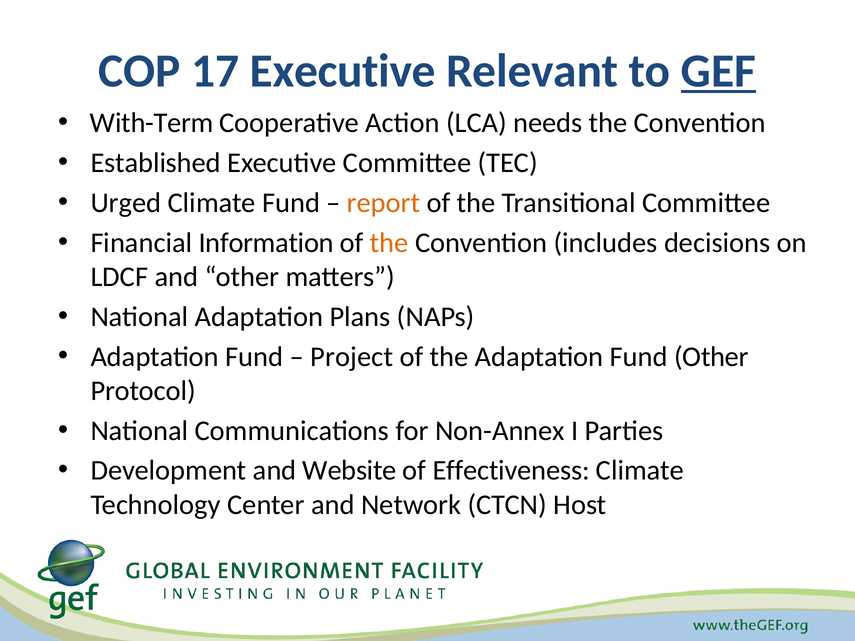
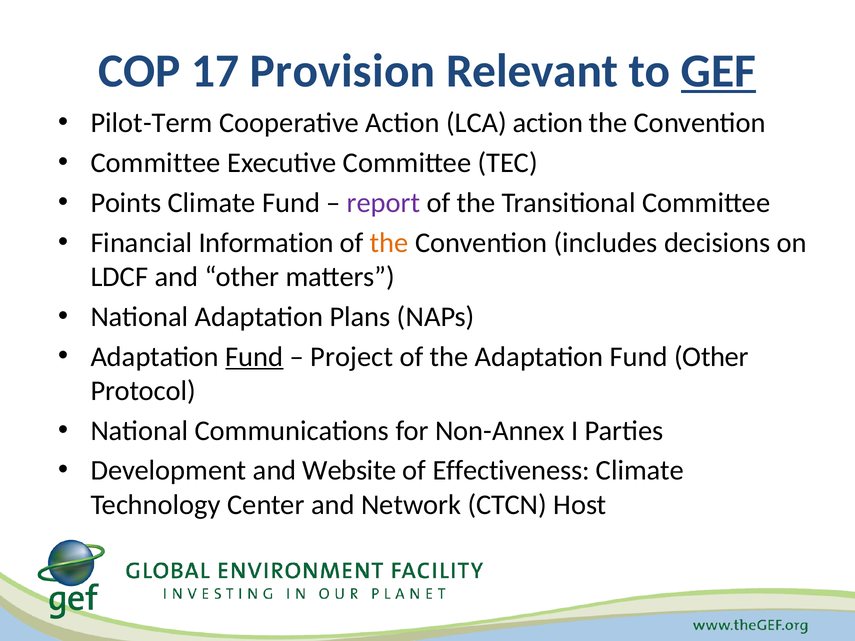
17 Executive: Executive -> Provision (343, 71)
With-Term: With-Term -> Pilot-Term (152, 123)
LCA needs: needs -> action (548, 123)
Established: Established -> Committee (156, 163)
Urged: Urged -> Points (126, 203)
report colour: orange -> purple (384, 203)
Fund underline: none -> present (254, 357)
